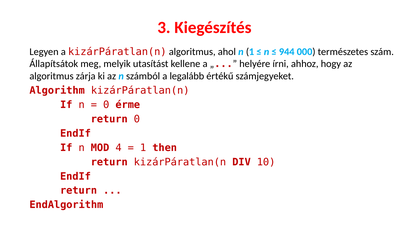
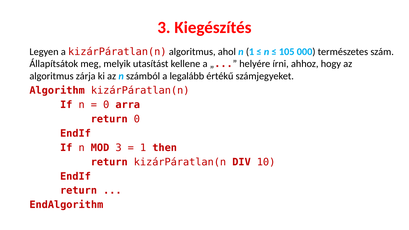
944: 944 -> 105 (287, 52)
érme: érme -> arra (128, 105)
MOD 4: 4 -> 3 (119, 148)
